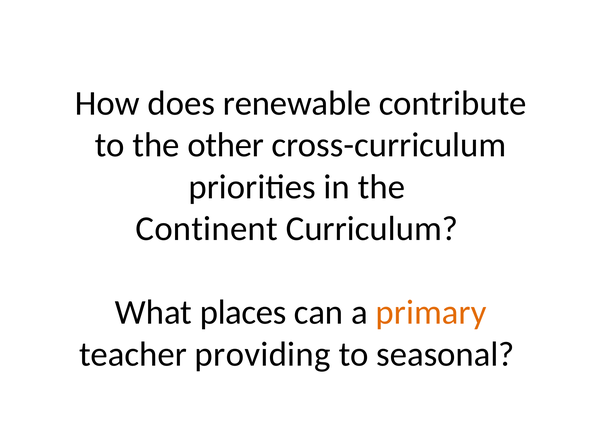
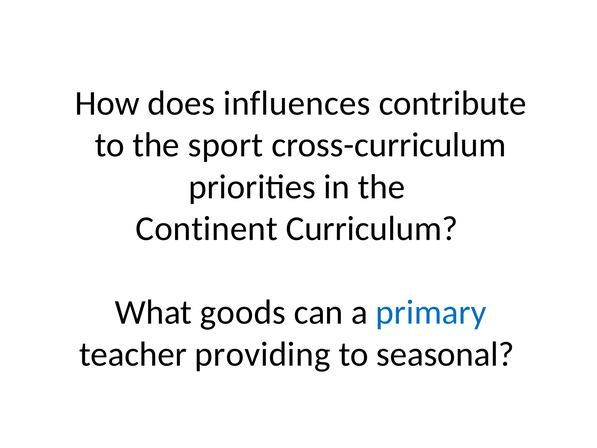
renewable: renewable -> influences (297, 103)
other: other -> sport (225, 145)
places: places -> goods (243, 312)
primary colour: orange -> blue (431, 312)
